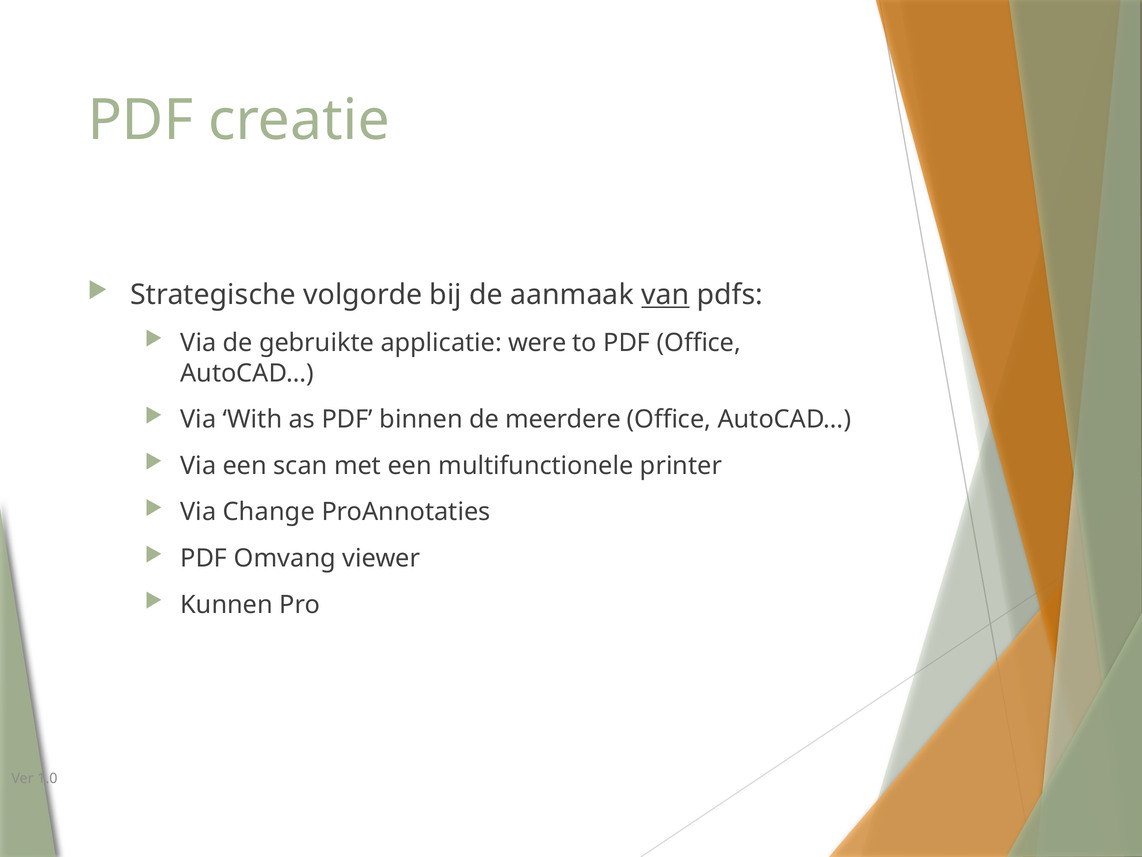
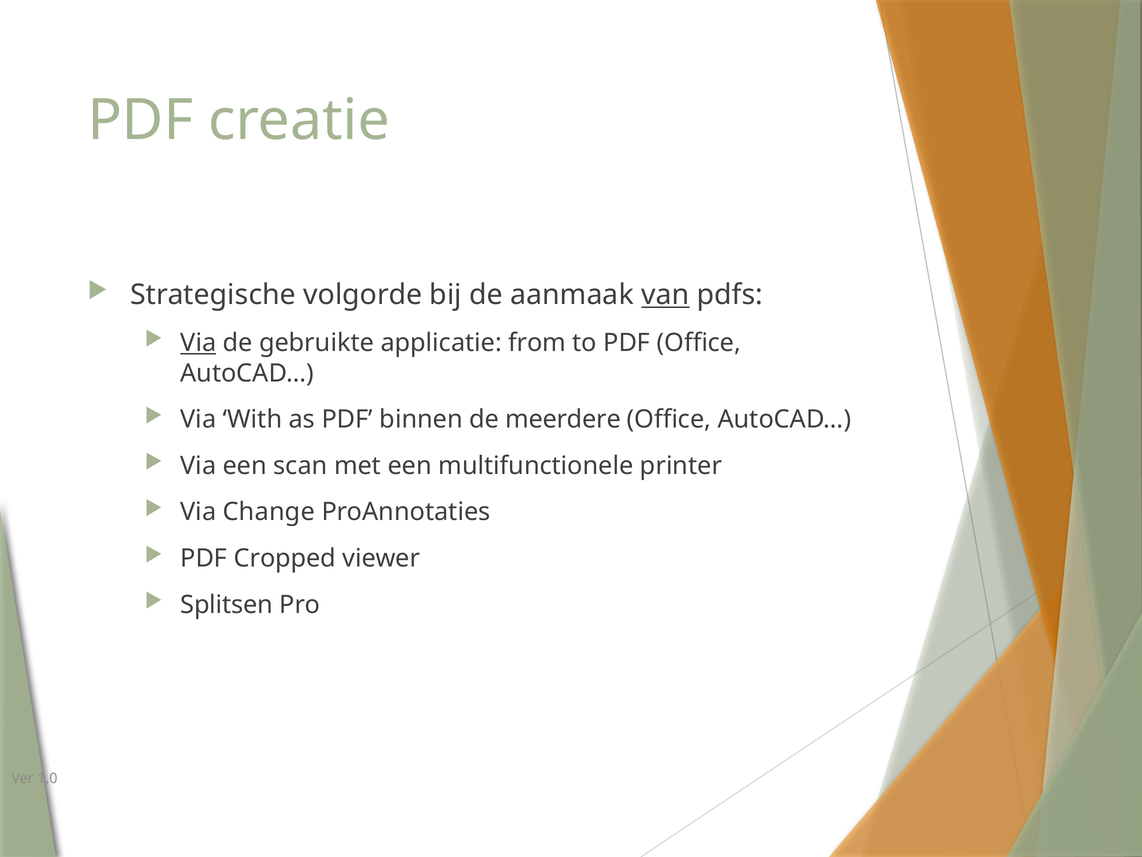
Via underline: none -> present (198, 343)
were: were -> from (537, 343)
Omvang: Omvang -> Cropped (285, 558)
Kunnen: Kunnen -> Splitsen (227, 604)
